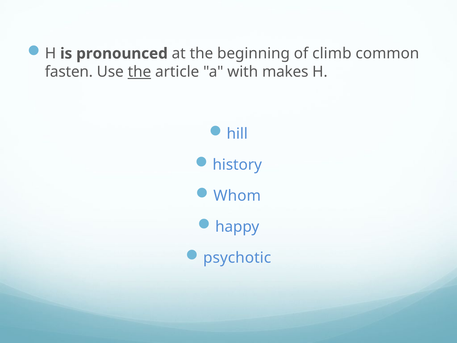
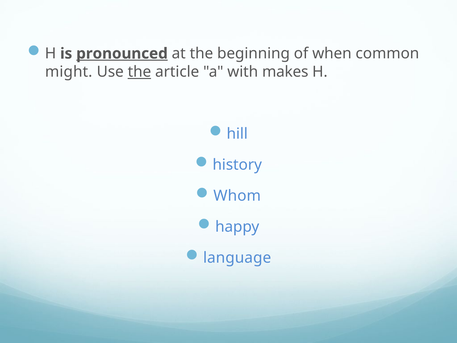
pronounced underline: none -> present (122, 54)
climb: climb -> when (332, 54)
fasten: fasten -> might (69, 72)
psychotic: psychotic -> language (237, 258)
